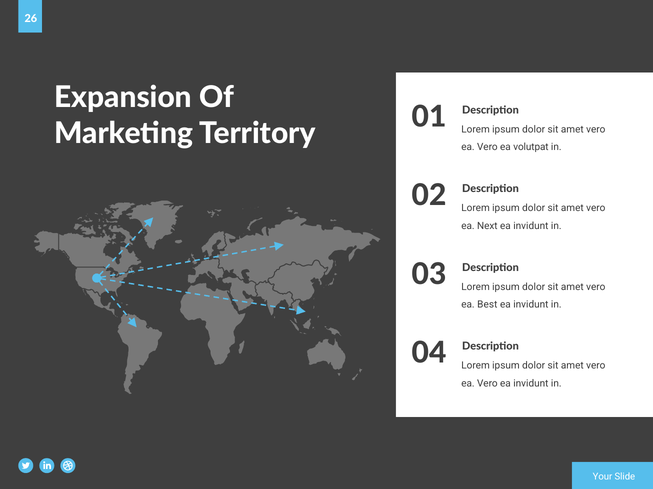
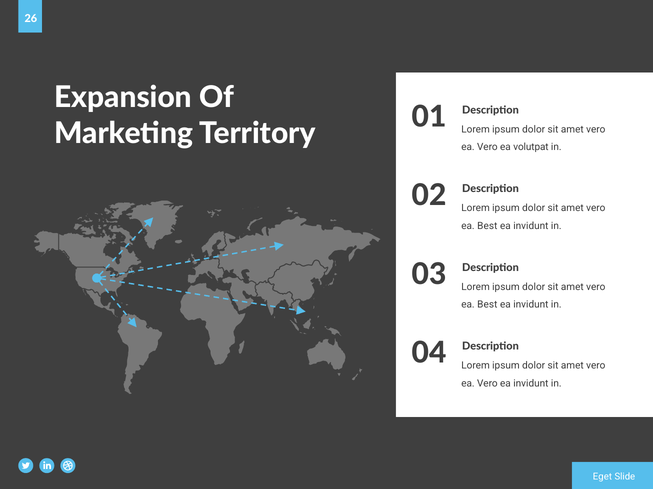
Next: Next -> Best (487, 226)
Your: Your -> Eget (602, 478)
